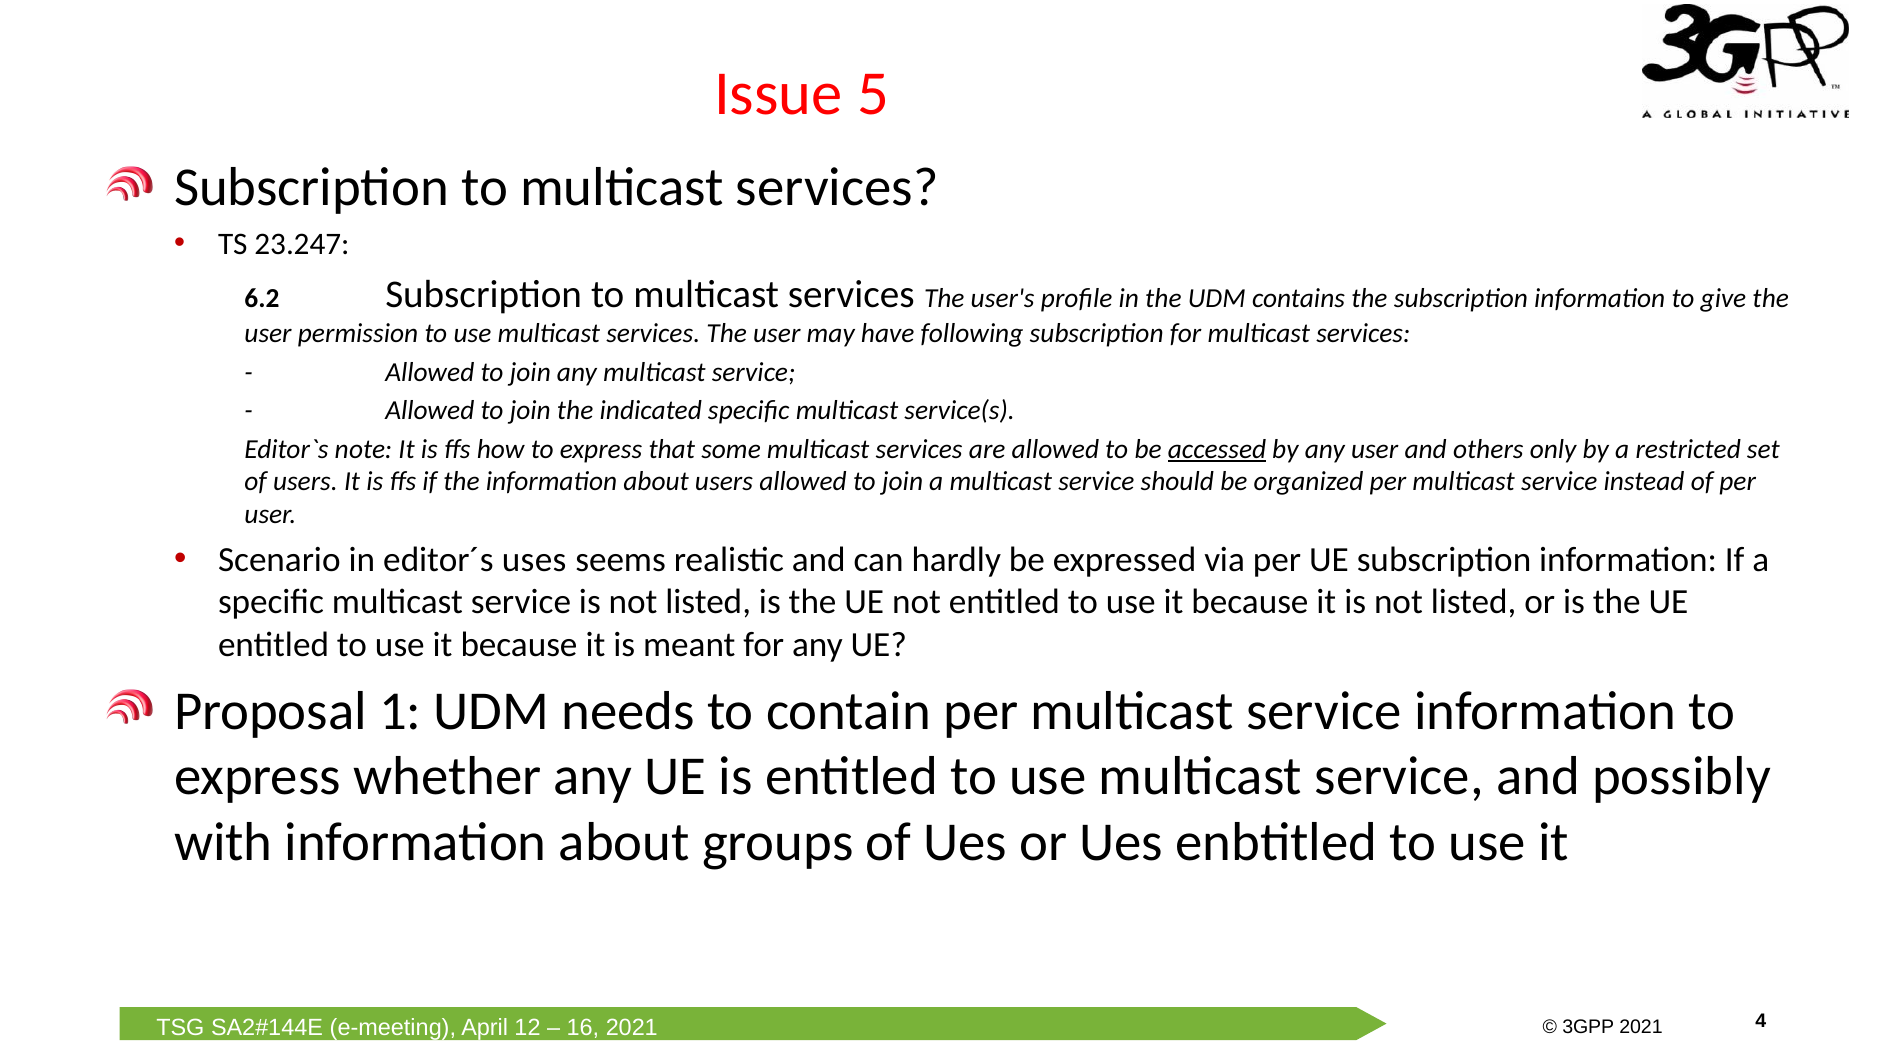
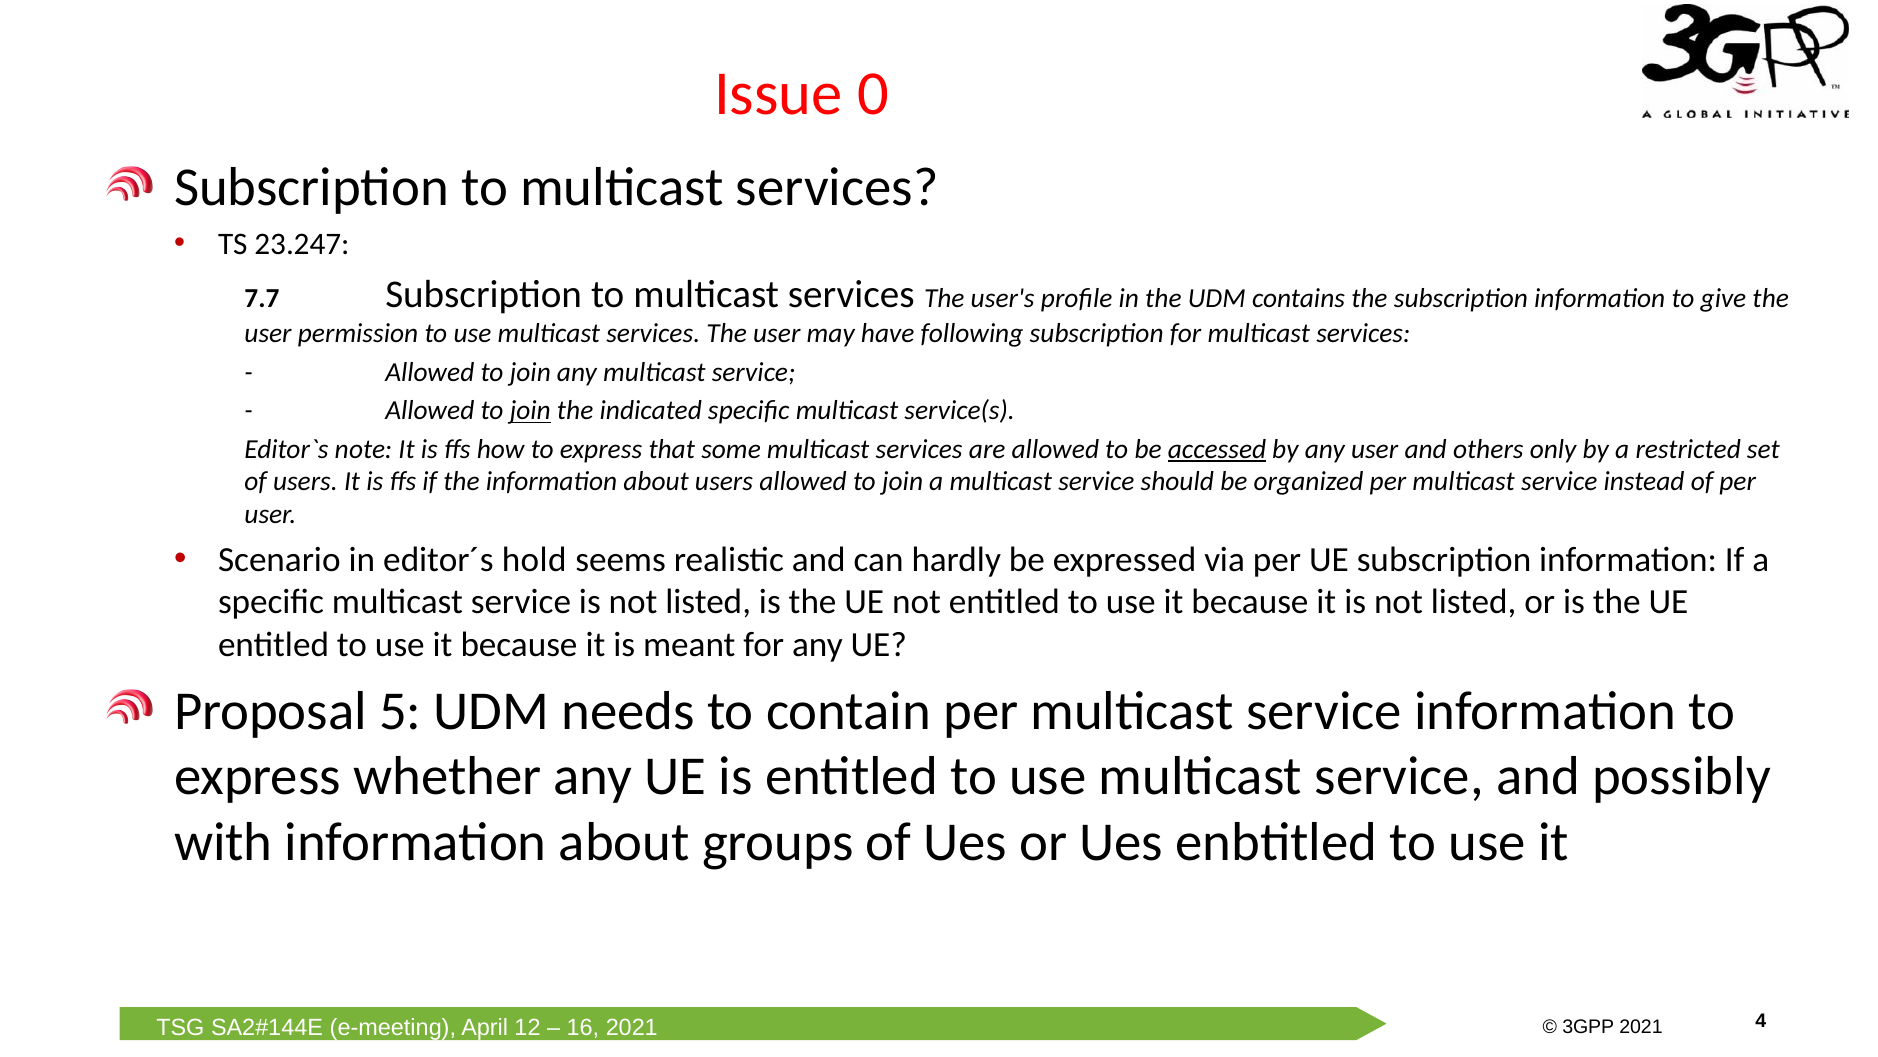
5: 5 -> 0 (873, 94)
6.2: 6.2 -> 7.7 (262, 298)
join underline: none -> present (530, 410)
uses: uses -> hold (534, 560)
1: 1 -> 5 (400, 711)
